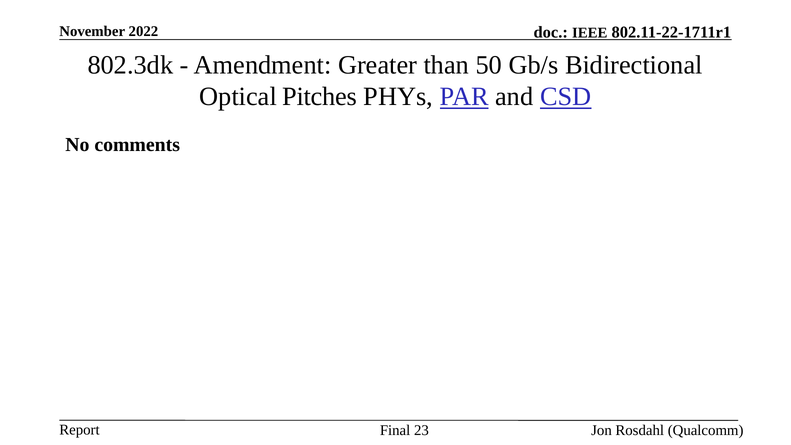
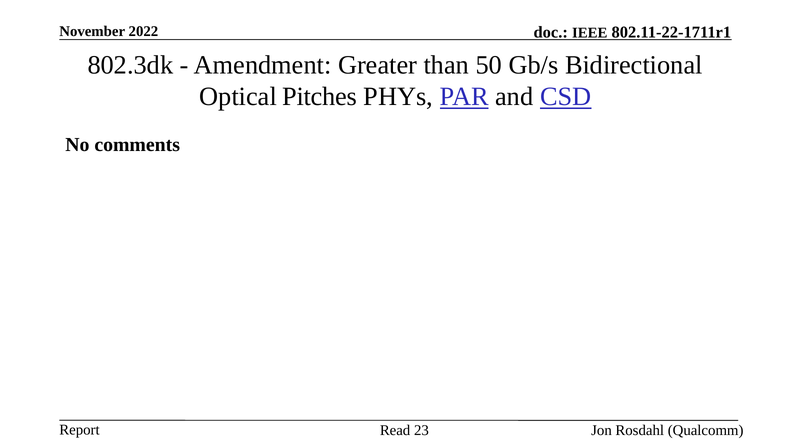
Final: Final -> Read (395, 430)
